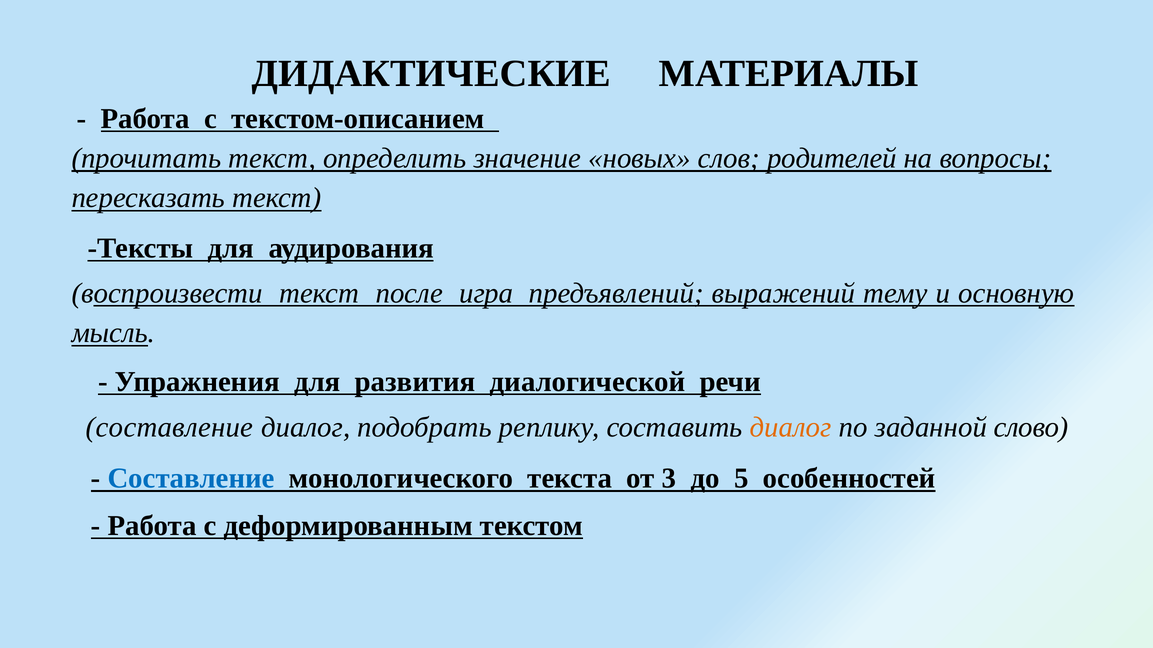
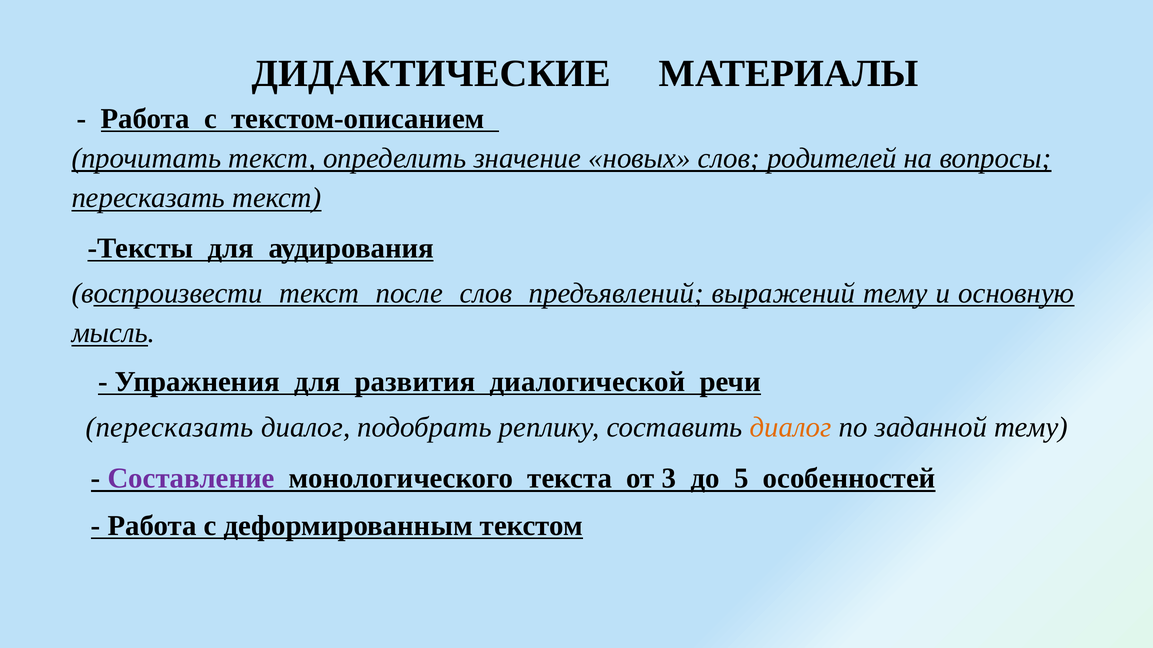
после игра: игра -> слов (486, 293)
составление: составление -> пересказать (170, 428)
заданной слово: слово -> тему (1031, 428)
Составление colour: blue -> purple (191, 479)
